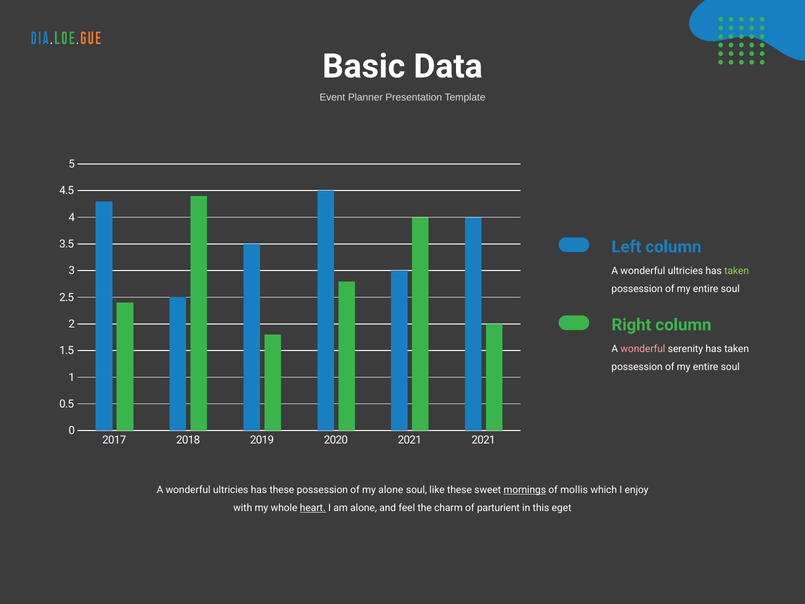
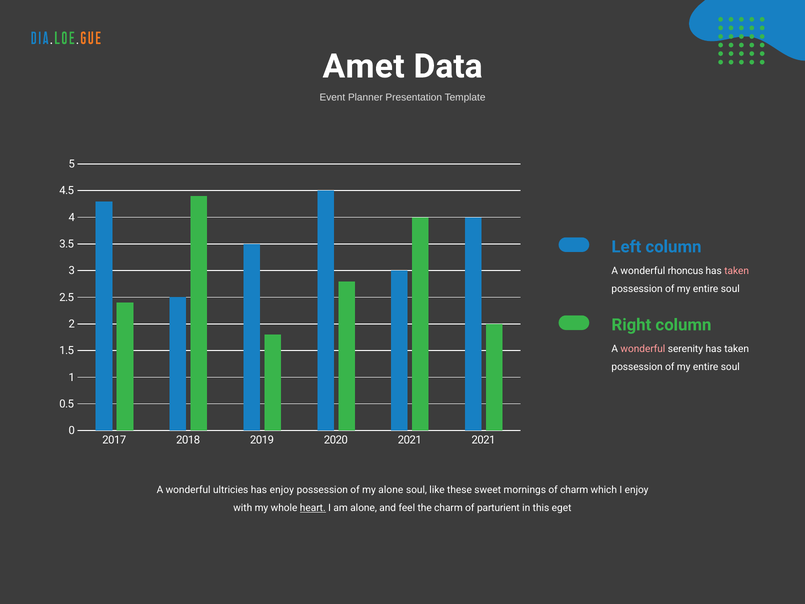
Basic: Basic -> Amet (364, 66)
ultricies: ultricies -> rhoncus (686, 271)
taken colour: light green -> pink (737, 271)
has these: these -> enjoy (282, 490)
mornings underline: present -> none (525, 490)
of mollis: mollis -> charm (574, 490)
